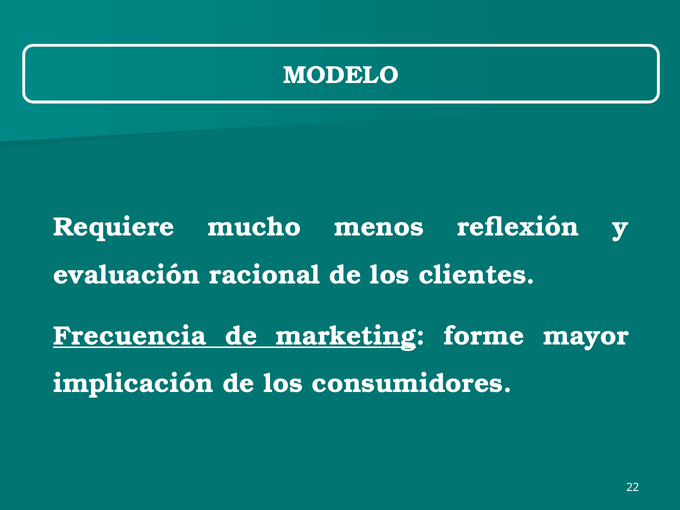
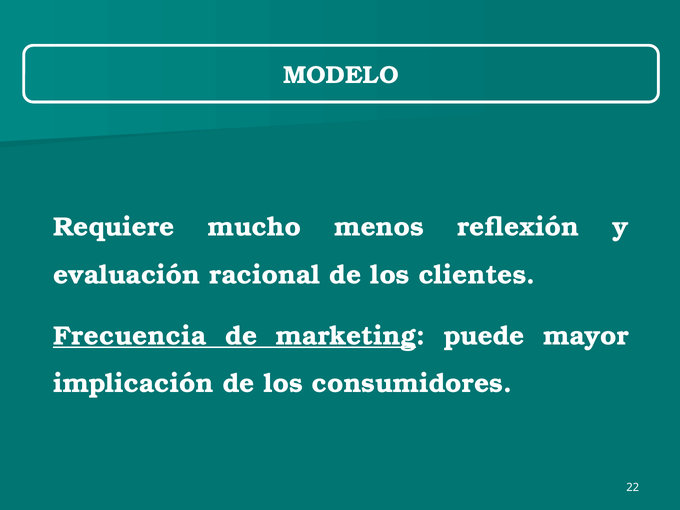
forme: forme -> puede (484, 336)
